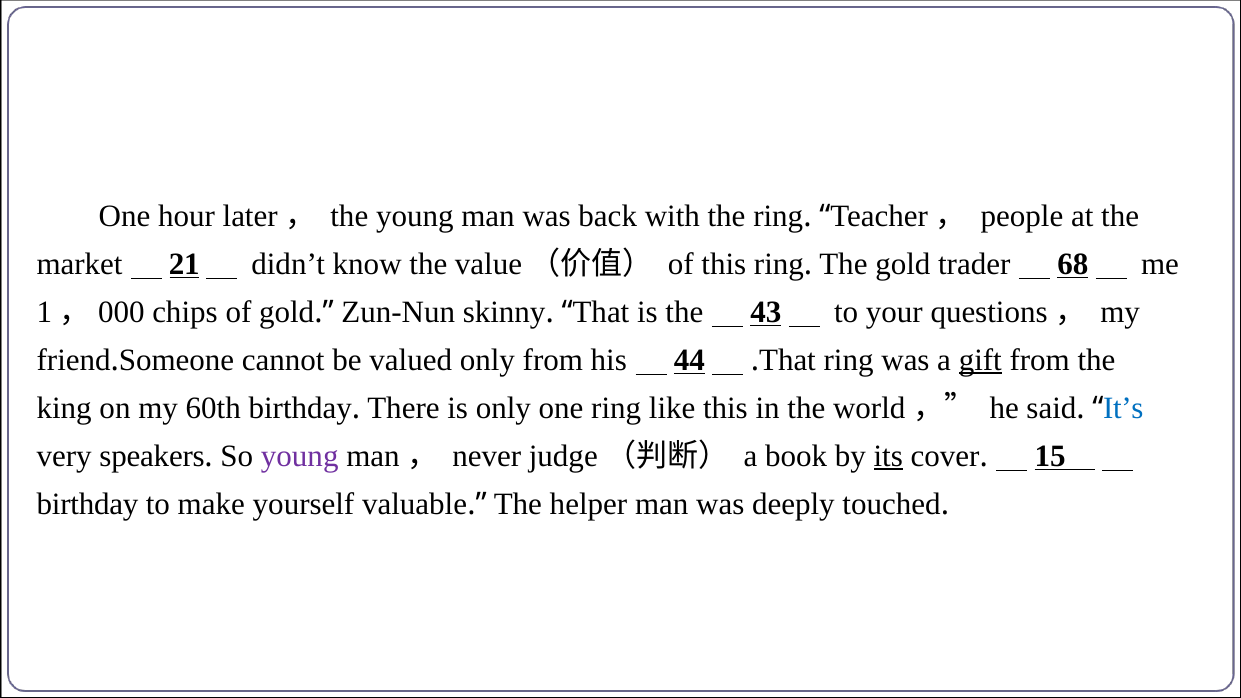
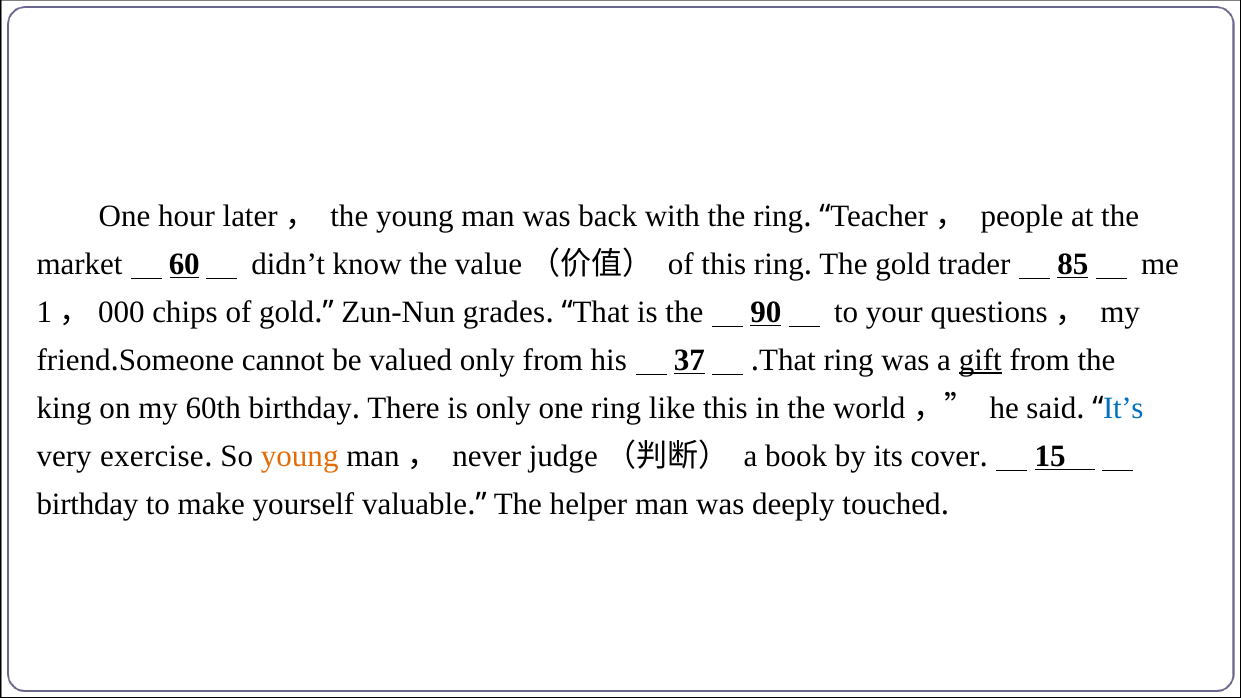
21: 21 -> 60 (184, 264)
68: 68 -> 85 (1073, 264)
skinny: skinny -> grades (504, 312)
43: 43 -> 90 (766, 312)
44: 44 -> 37 (689, 360)
speakers: speakers -> exercise (152, 456)
young colour: purple -> orange (300, 456)
its underline: present -> none (888, 456)
